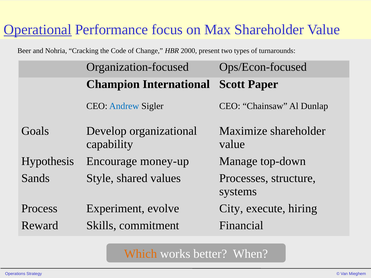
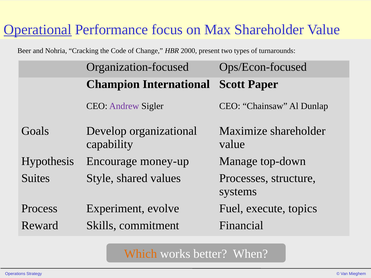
Andrew colour: blue -> purple (124, 106)
Sands: Sands -> Suites (36, 178)
City: City -> Fuel (231, 209)
hiring: hiring -> topics (303, 209)
